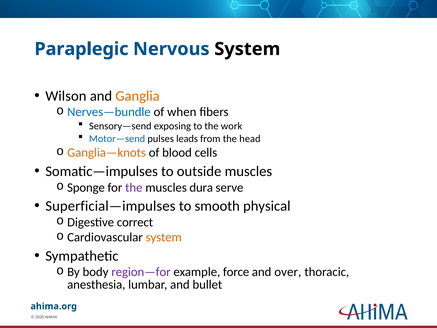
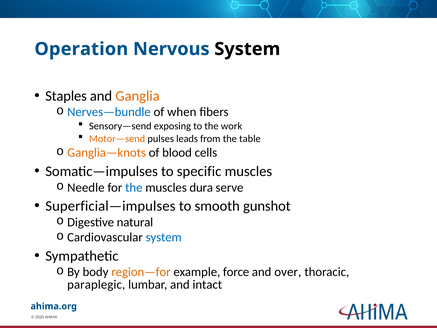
Paraplegic: Paraplegic -> Operation (81, 49)
Wilson: Wilson -> Staples (66, 96)
Motor—send colour: blue -> orange (117, 139)
head: head -> table (250, 139)
outside: outside -> specific (199, 171)
Sponge: Sponge -> Needle (86, 187)
the colour: purple -> blue (134, 187)
physical: physical -> gunshot (267, 206)
correct: correct -> natural (135, 222)
system colour: orange -> blue (164, 237)
region—for colour: purple -> orange (141, 272)
anesthesia: anesthesia -> paraplegic (96, 284)
bullet: bullet -> intact (207, 284)
